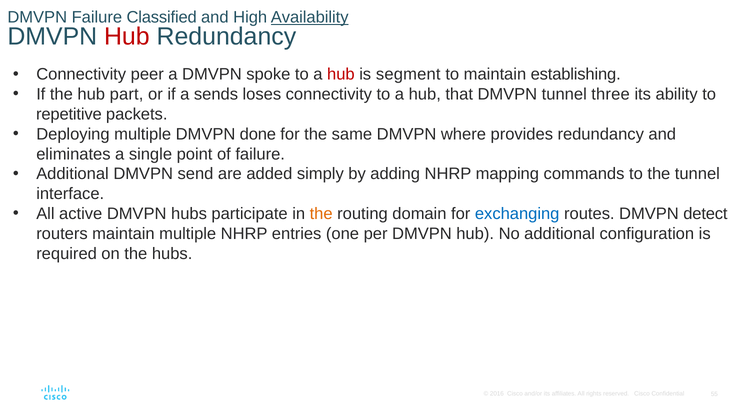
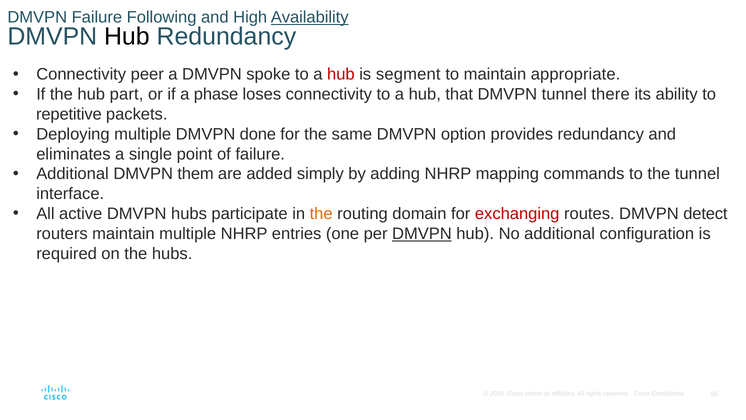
Classified: Classified -> Following (162, 17)
Hub colour: red -> black (127, 37)
establishing: establishing -> appropriate (576, 74)
sends: sends -> phase (216, 94)
three: three -> there (611, 94)
where: where -> option (463, 134)
send: send -> them (196, 174)
exchanging colour: blue -> red (517, 214)
DMVPN underline: none -> present (422, 234)
